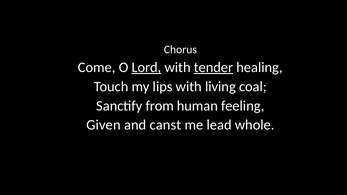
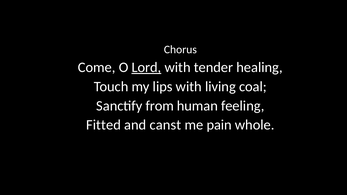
tender underline: present -> none (213, 67)
Given: Given -> Fitted (103, 125)
lead: lead -> pain (219, 125)
